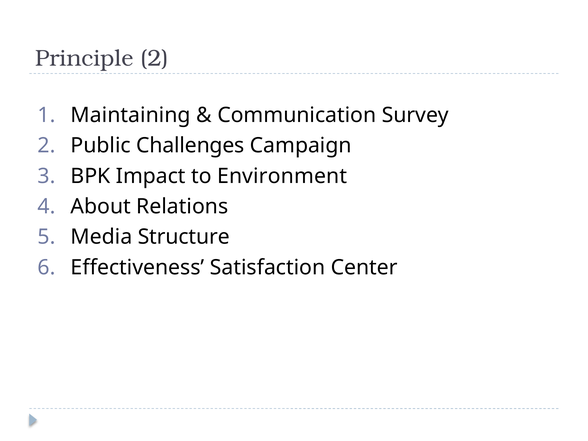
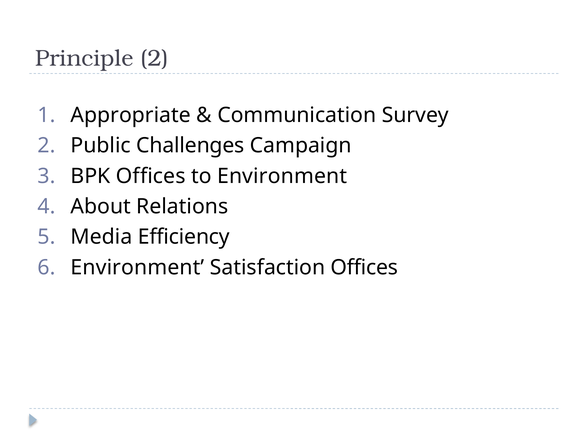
Maintaining: Maintaining -> Appropriate (131, 115)
BPK Impact: Impact -> Offices (151, 176)
Structure: Structure -> Efficiency (184, 237)
Effectiveness: Effectiveness -> Environment (137, 267)
Satisfaction Center: Center -> Offices (364, 267)
